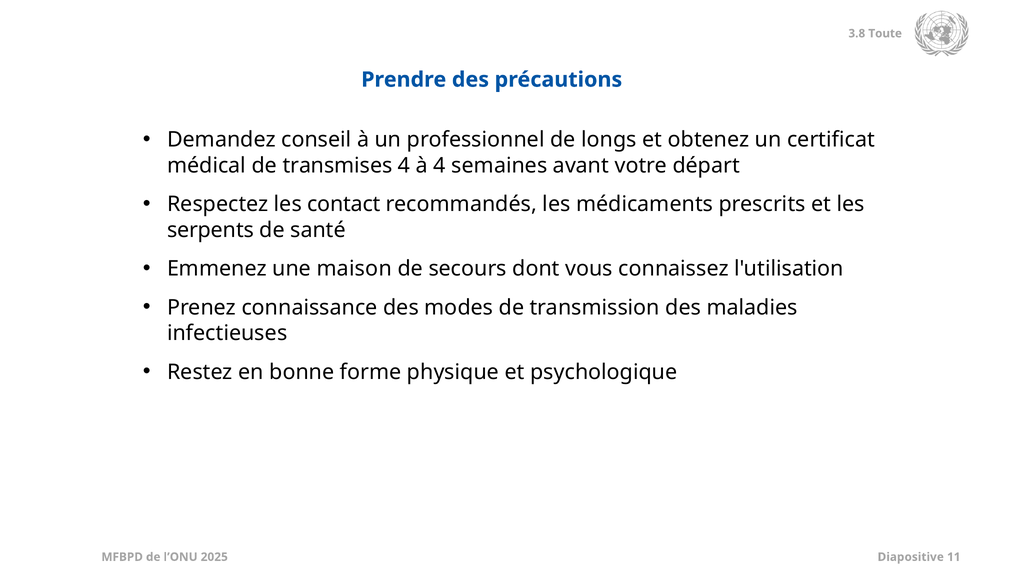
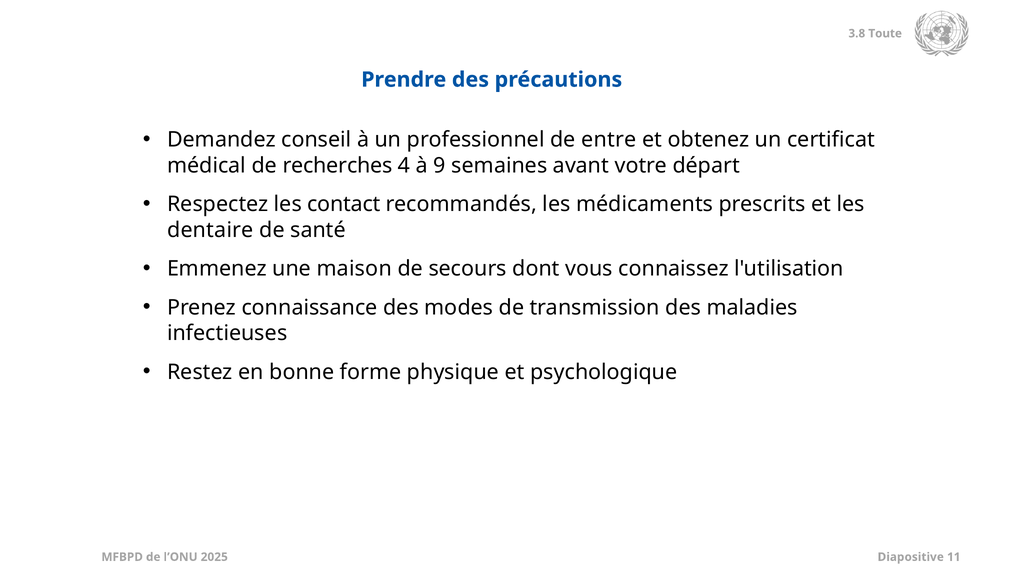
longs: longs -> entre (609, 140)
transmises: transmises -> recherches (338, 166)
à 4: 4 -> 9 (440, 166)
serpents: serpents -> dentaire (210, 230)
